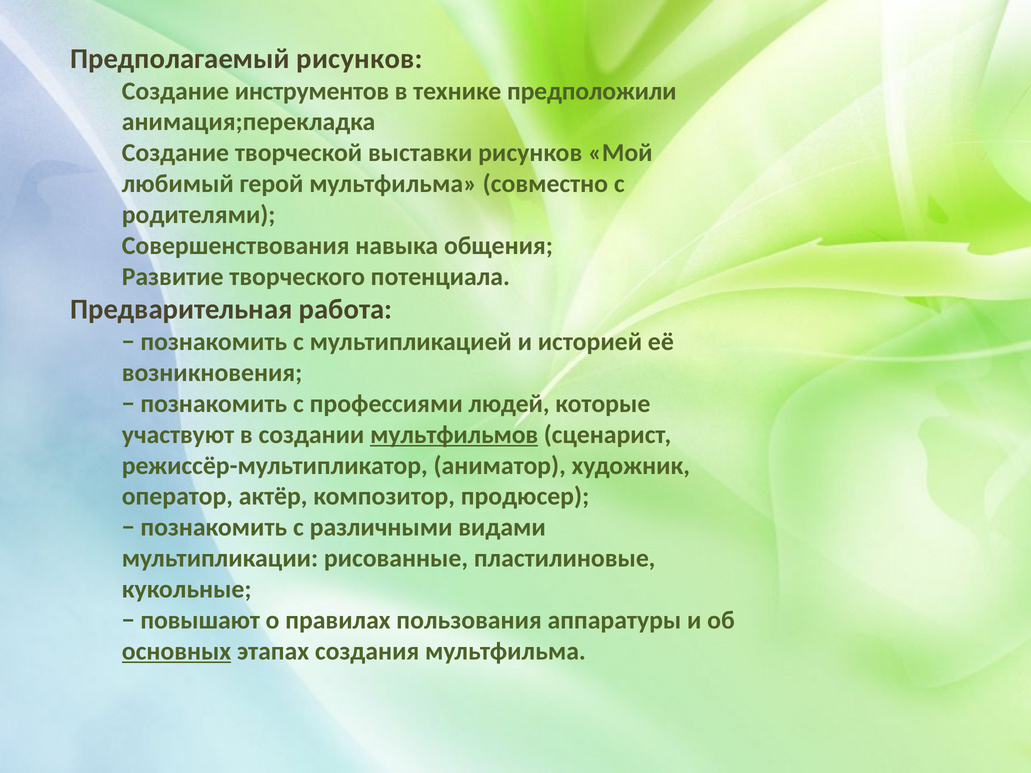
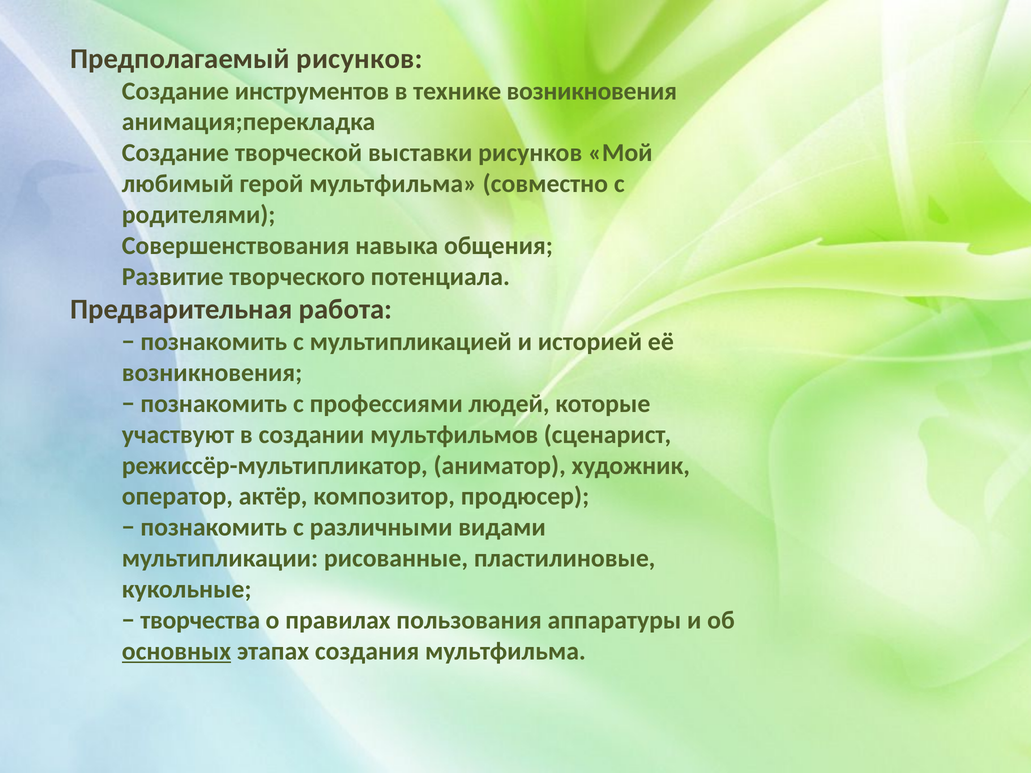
технике предположили: предположили -> возникновения (592, 91)
мультфильмов underline: present -> none (454, 435)
повышают: повышают -> творчества (200, 620)
